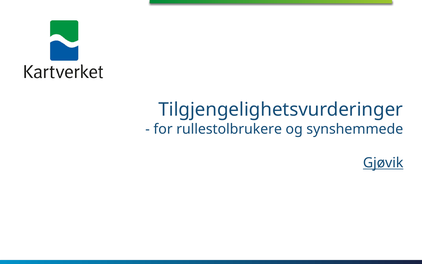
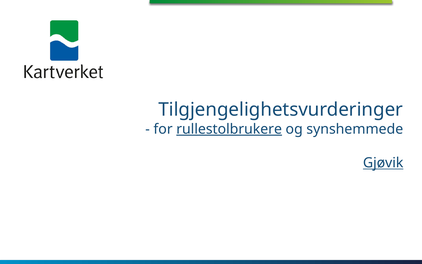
rullestolbrukere underline: none -> present (229, 129)
